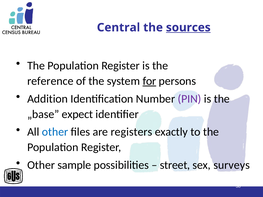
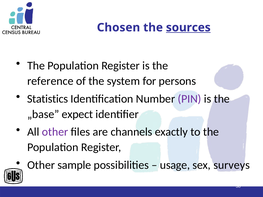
Central: Central -> Chosen (118, 28)
for underline: present -> none (149, 81)
Addition: Addition -> Statistics (48, 99)
other colour: blue -> purple (55, 132)
registers: registers -> channels (132, 132)
street: street -> usage (175, 165)
